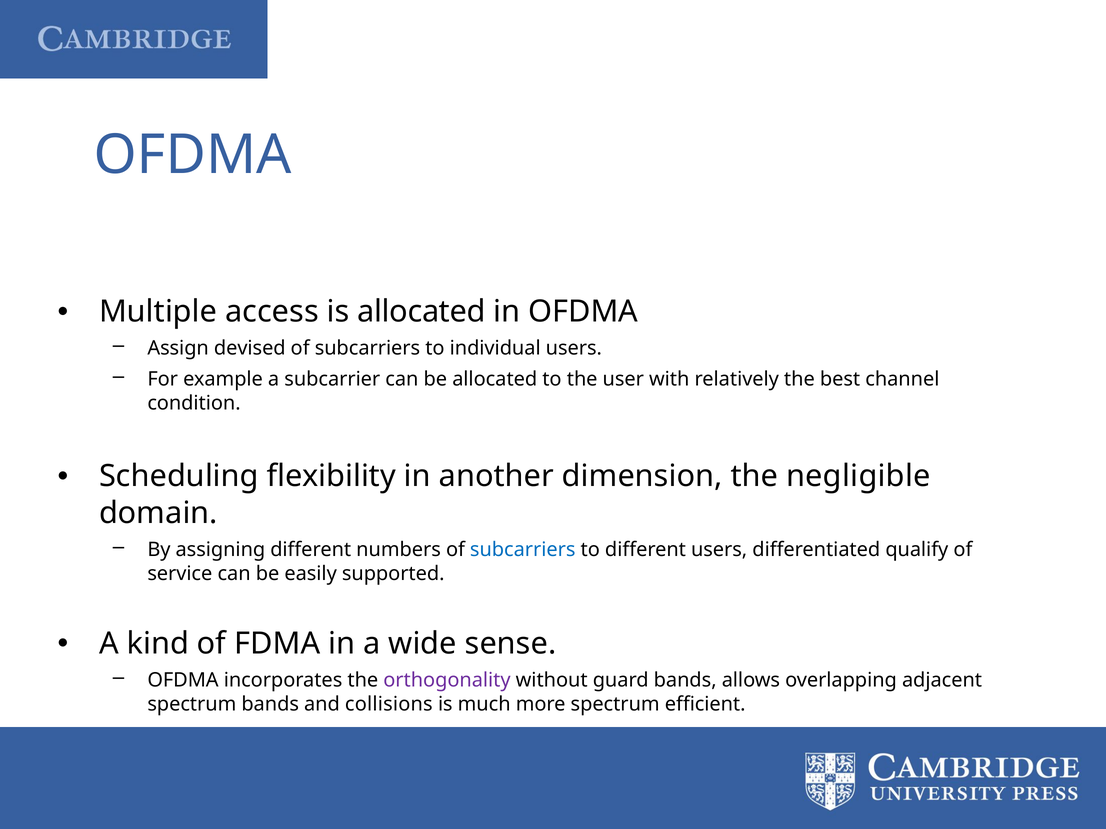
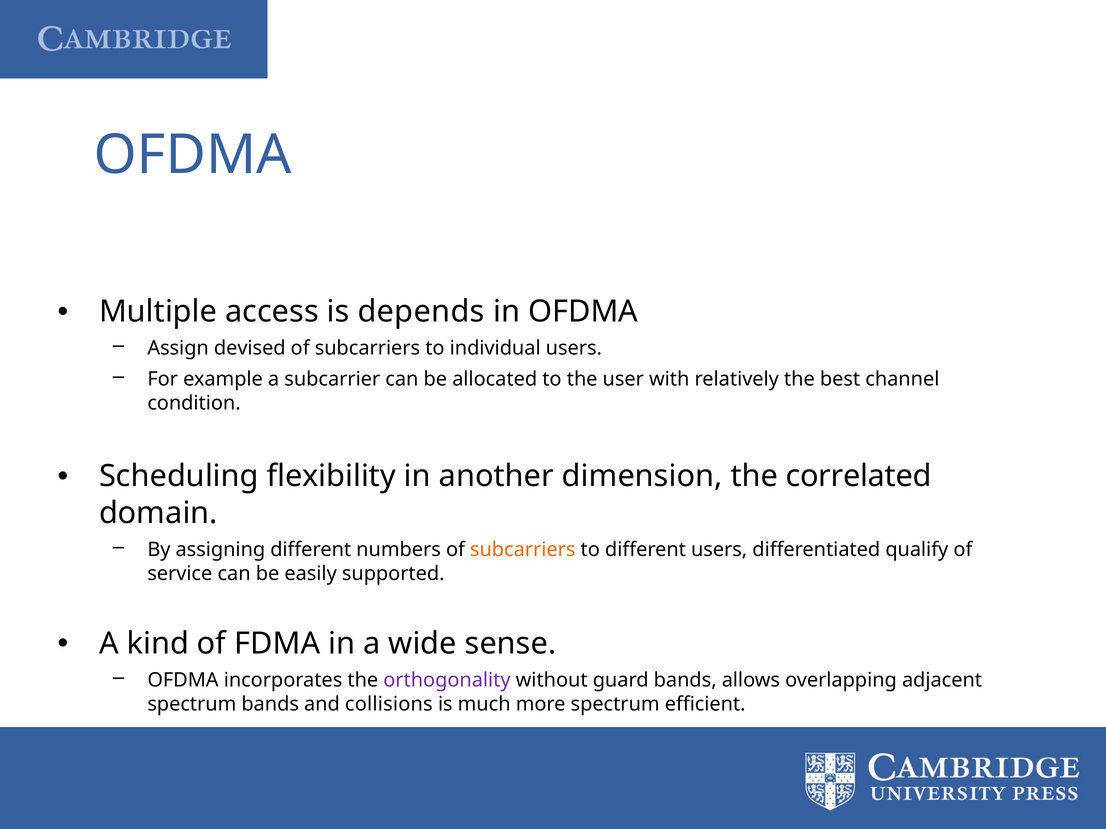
is allocated: allocated -> depends (421, 312)
negligible: negligible -> correlated (859, 476)
subcarriers colour: blue -> orange (523, 550)
